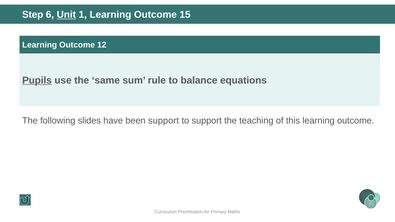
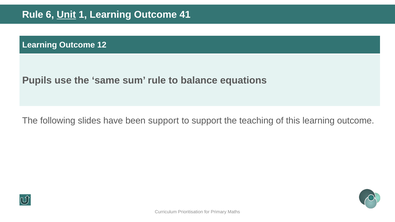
Step: Step -> Rule (33, 15)
15: 15 -> 41 (185, 15)
Pupils underline: present -> none (37, 80)
